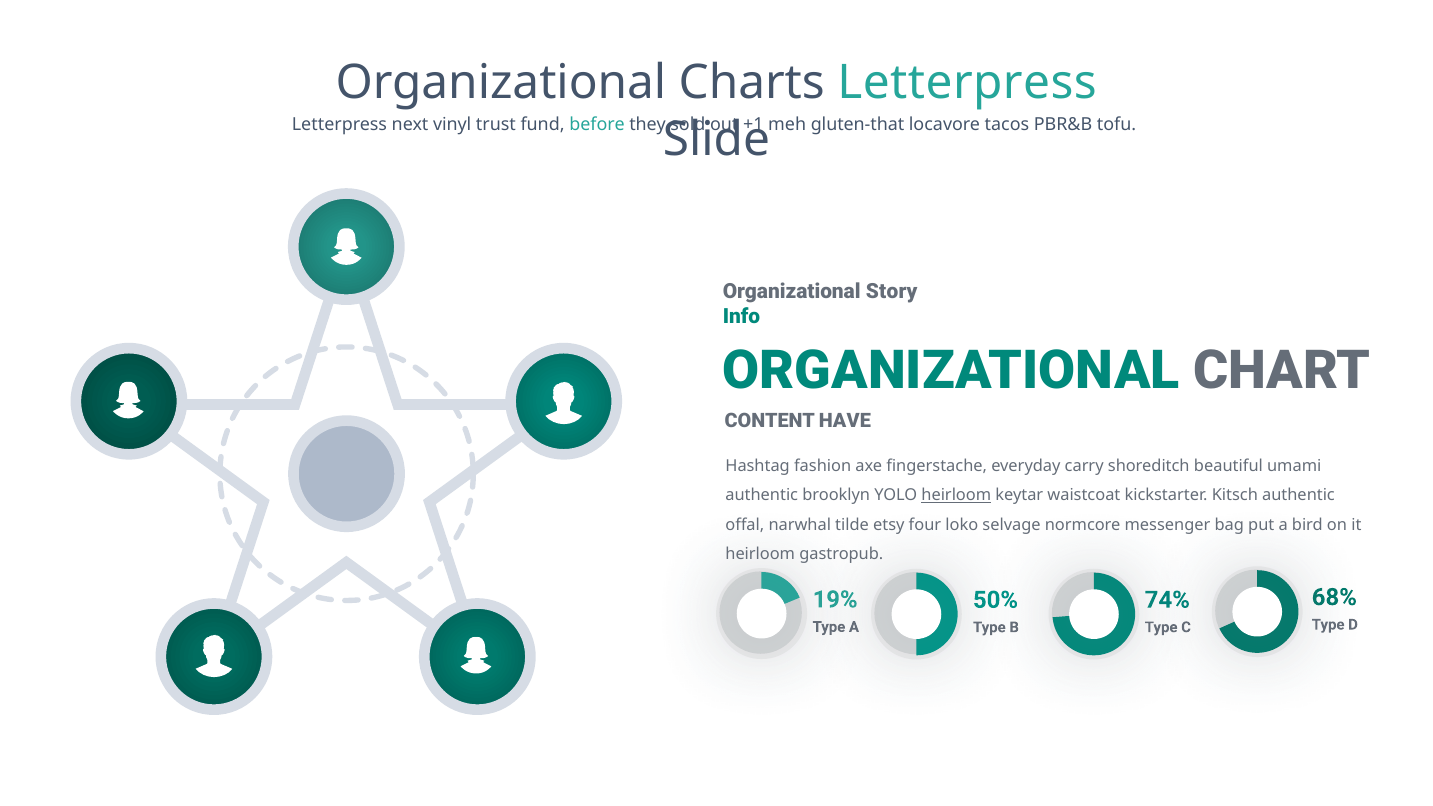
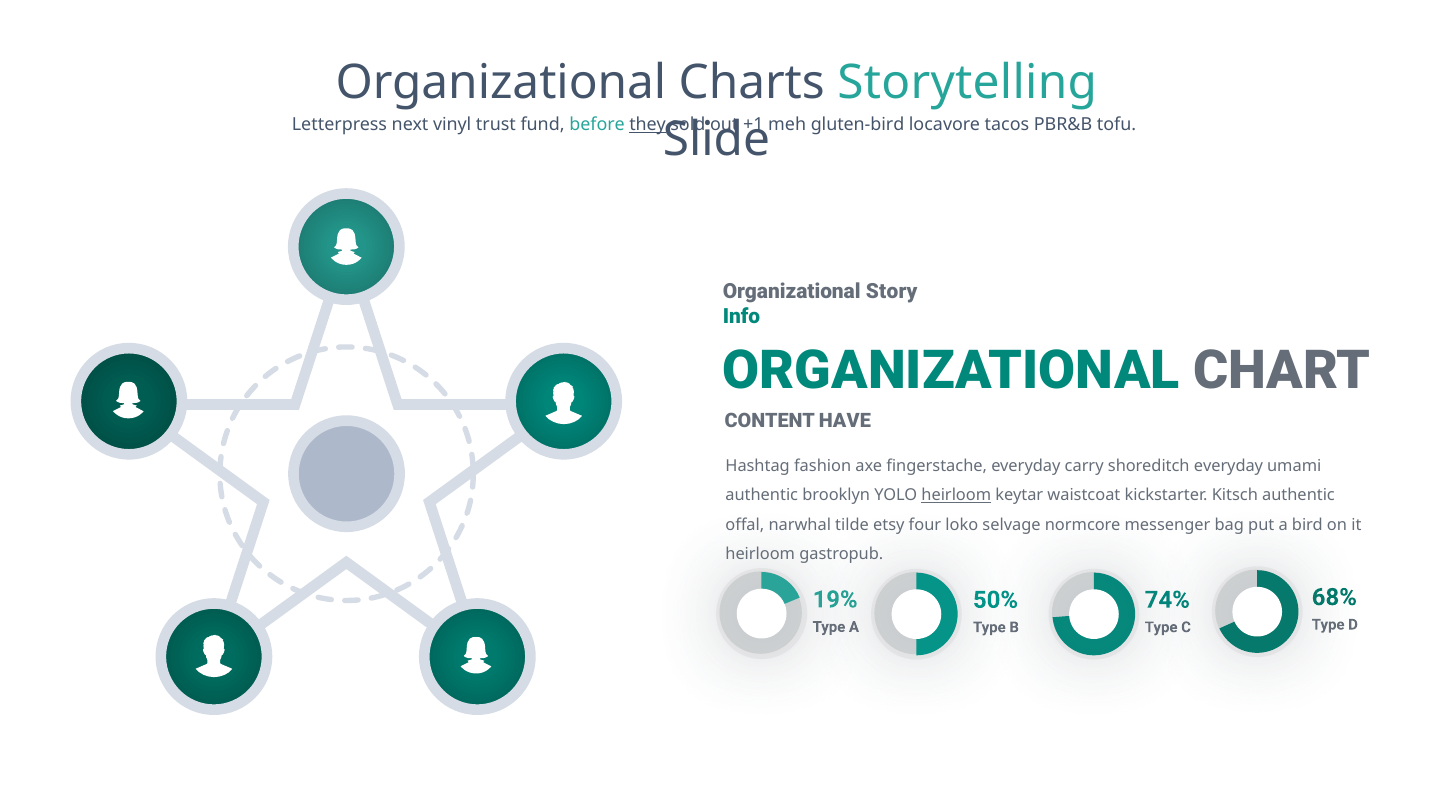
Charts Letterpress: Letterpress -> Storytelling (967, 83)
they underline: none -> present (648, 125)
gluten-that: gluten-that -> gluten-bird (858, 125)
shoreditch beautiful: beautiful -> everyday (1228, 466)
